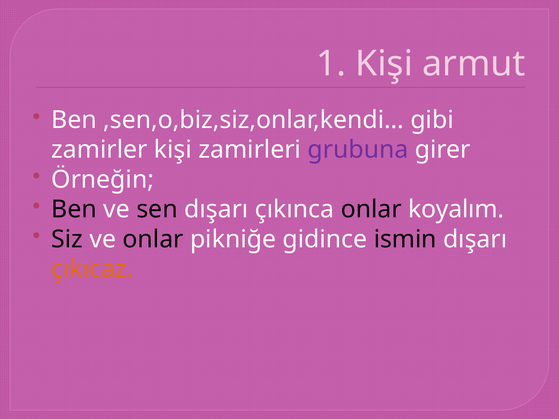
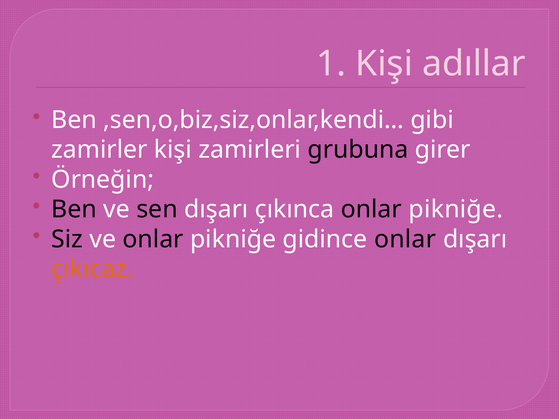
armut: armut -> adıllar (474, 64)
grubuna colour: purple -> black (358, 150)
çıkınca onlar koyalım: koyalım -> pikniğe (456, 210)
gidince ismin: ismin -> onlar (405, 239)
